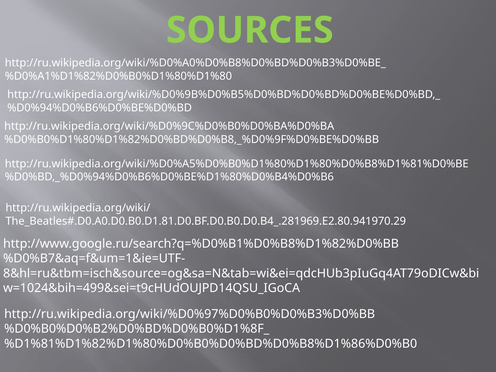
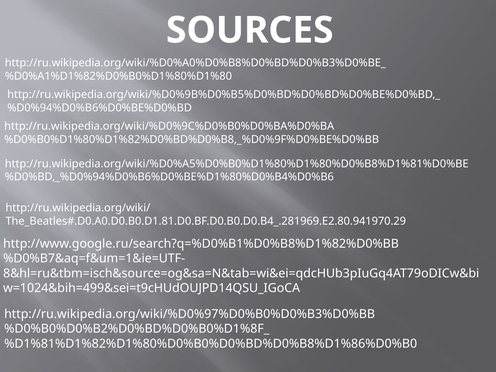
SOURCES colour: light green -> white (250, 30)
